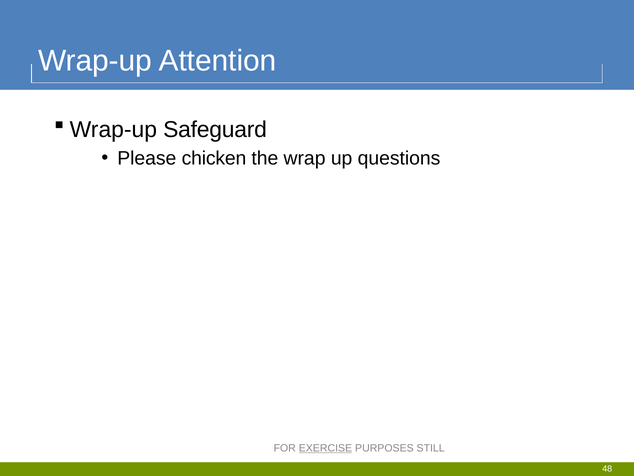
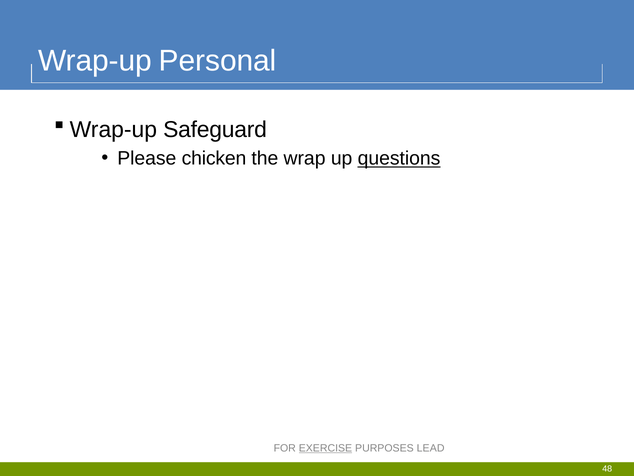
Attention: Attention -> Personal (218, 61)
questions underline: none -> present (399, 158)
STILL: STILL -> LEAD (431, 448)
